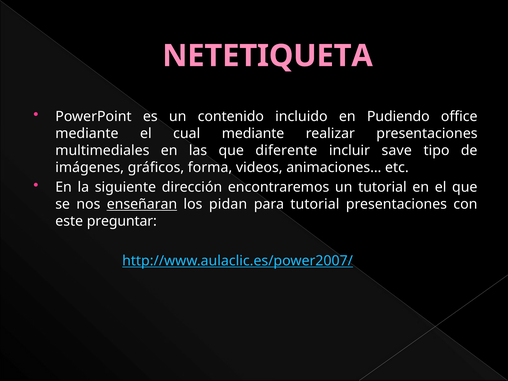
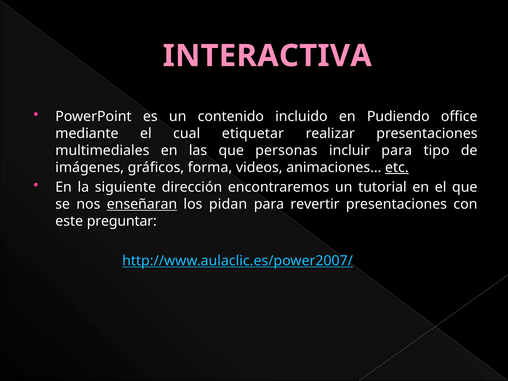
NETETIQUETA: NETETIQUETA -> INTERACTIVA (267, 56)
cual mediante: mediante -> etiquetar (253, 134)
diferente: diferente -> personas (286, 151)
incluir save: save -> para (397, 151)
etc underline: none -> present (397, 167)
para tutorial: tutorial -> revertir (315, 204)
